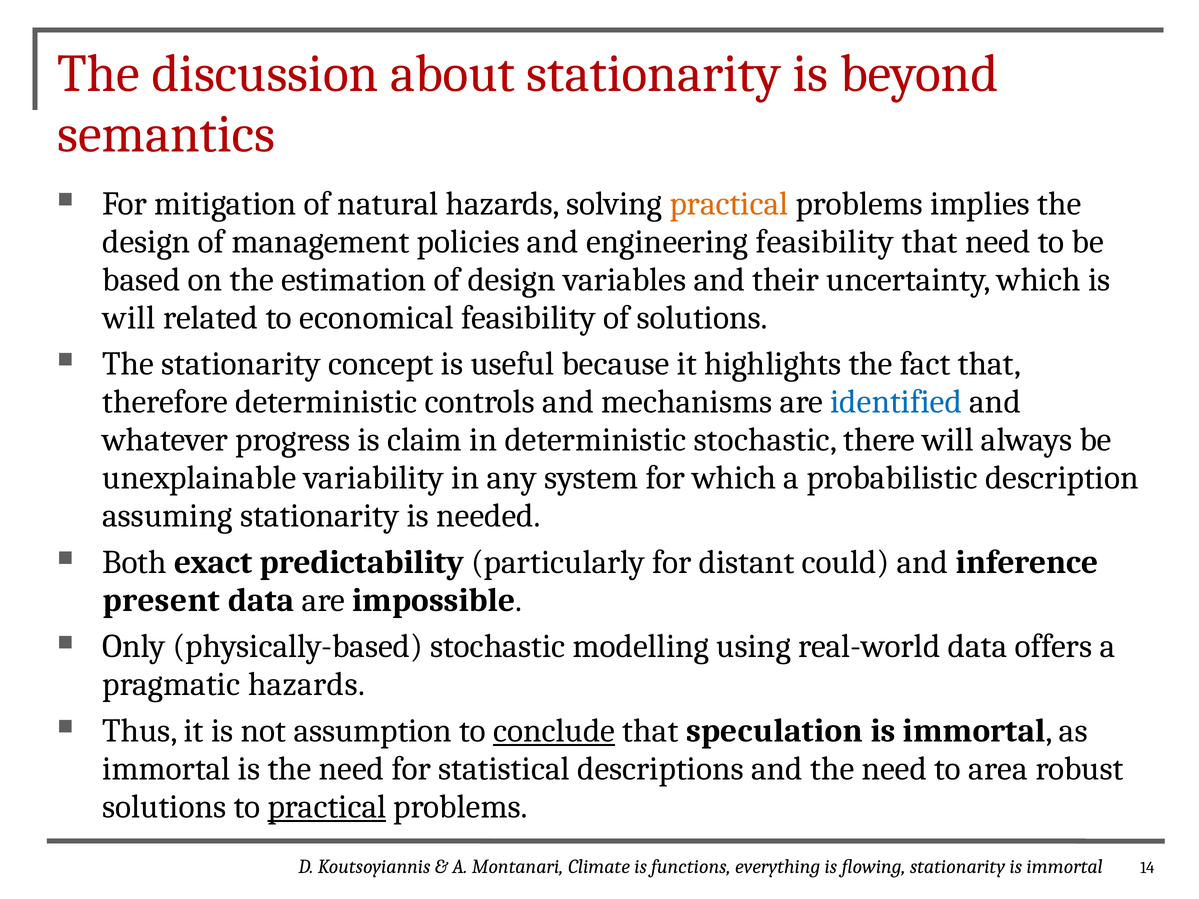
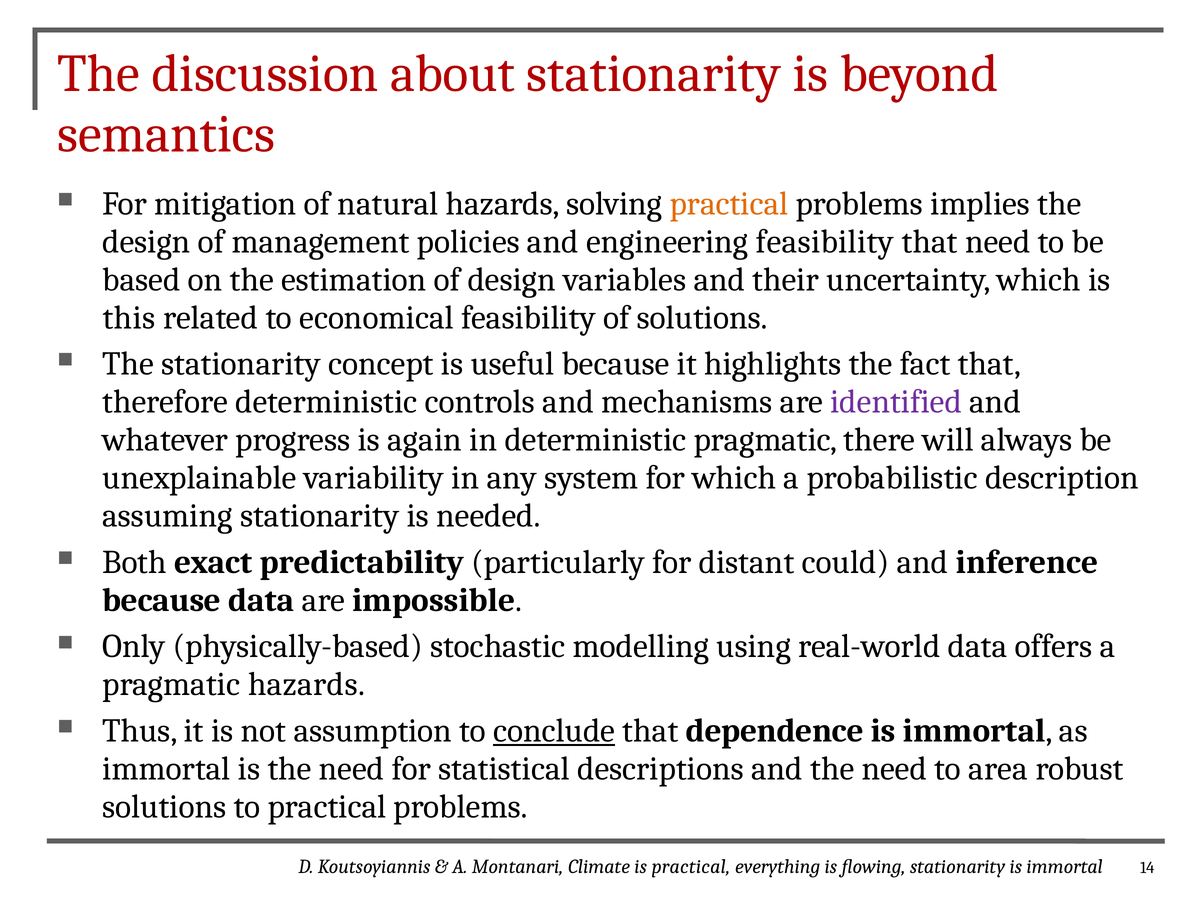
will: will -> this (129, 318)
identified colour: blue -> purple (896, 402)
claim: claim -> again (425, 440)
deterministic stochastic: stochastic -> pragmatic (766, 440)
present: present -> because (162, 600)
speculation: speculation -> dependence (775, 731)
practical underline: present -> none (327, 807)
is functions: functions -> practical (691, 867)
